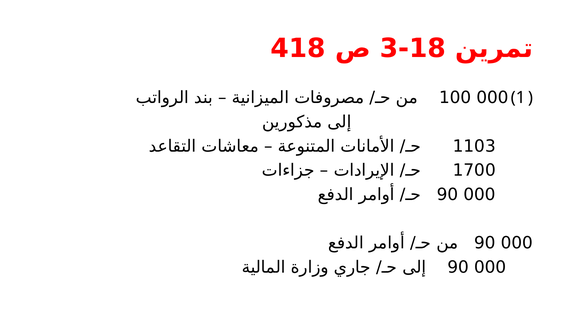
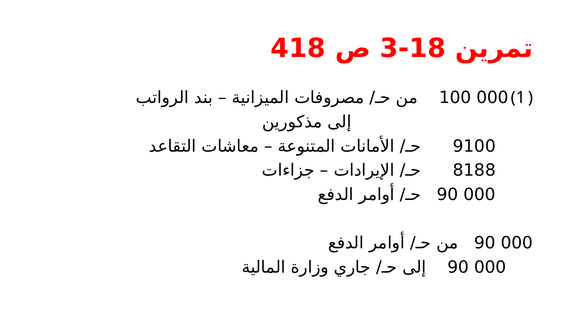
1103: 1103 -> 9100 (474, 146)
1700: 1700 -> 8188 (474, 170)
